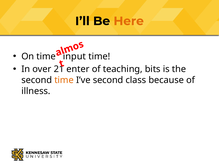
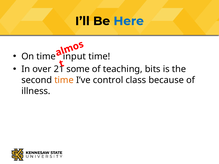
Here colour: orange -> blue (129, 21)
enter: enter -> some (78, 69)
I’ve second: second -> control (108, 80)
